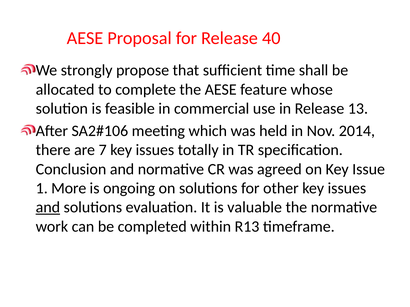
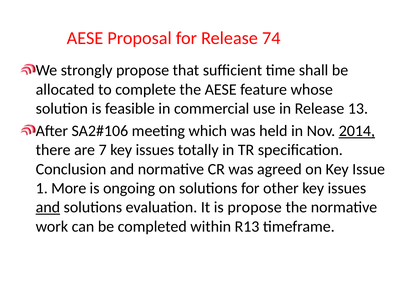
40: 40 -> 74 (271, 38)
2014 underline: none -> present (357, 131)
is valuable: valuable -> propose (255, 208)
